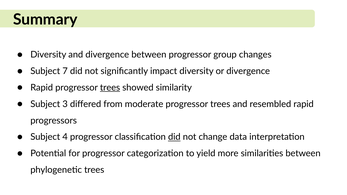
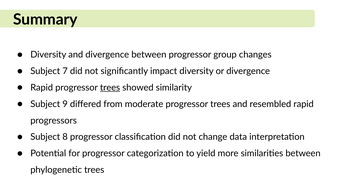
3: 3 -> 9 (65, 104)
4: 4 -> 8 (65, 137)
did underline: present -> none (174, 137)
